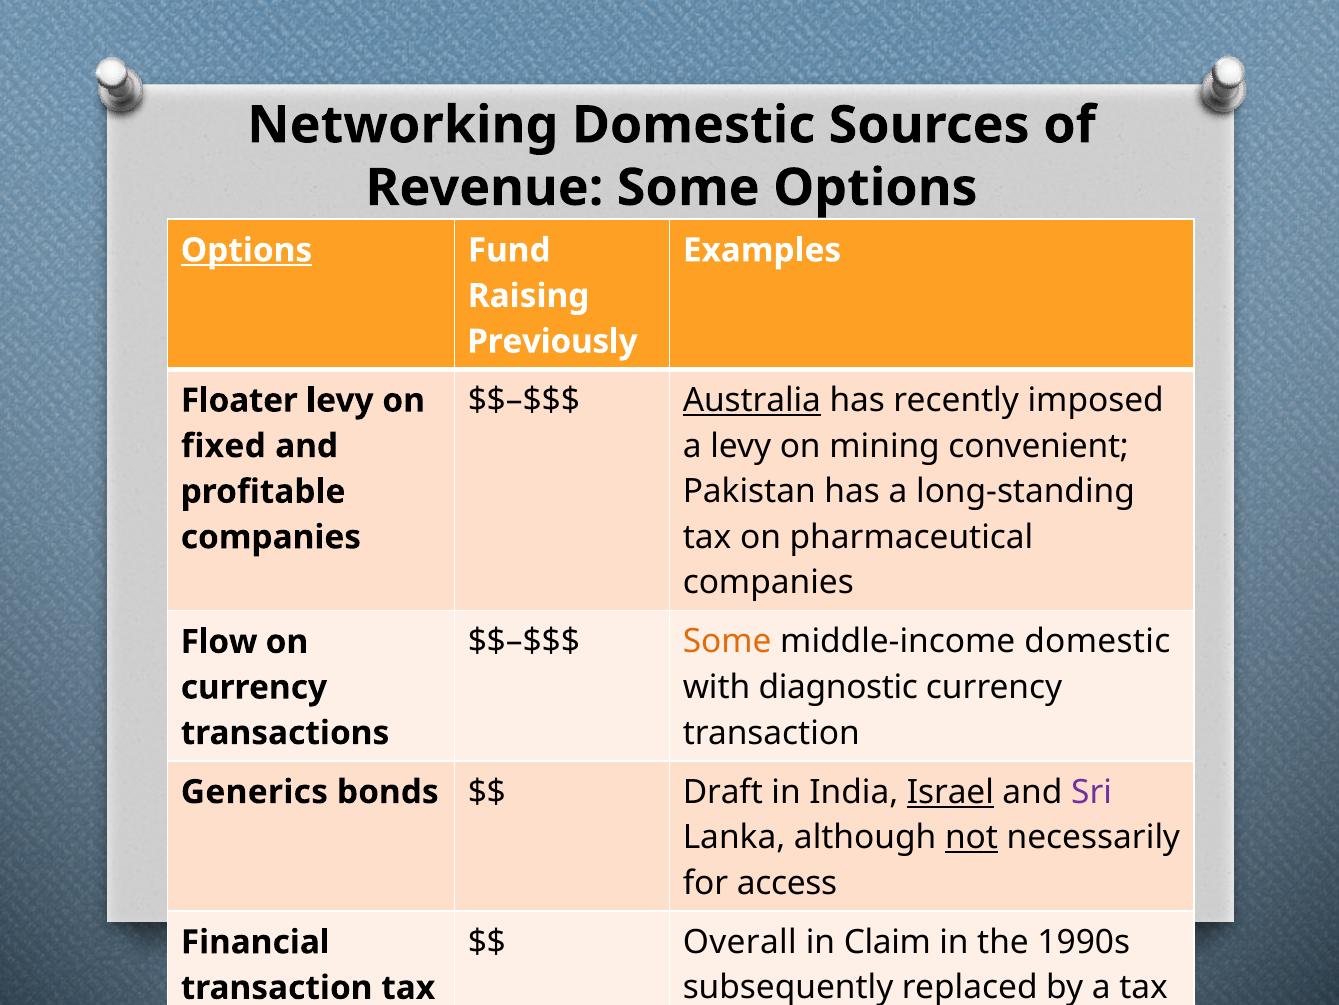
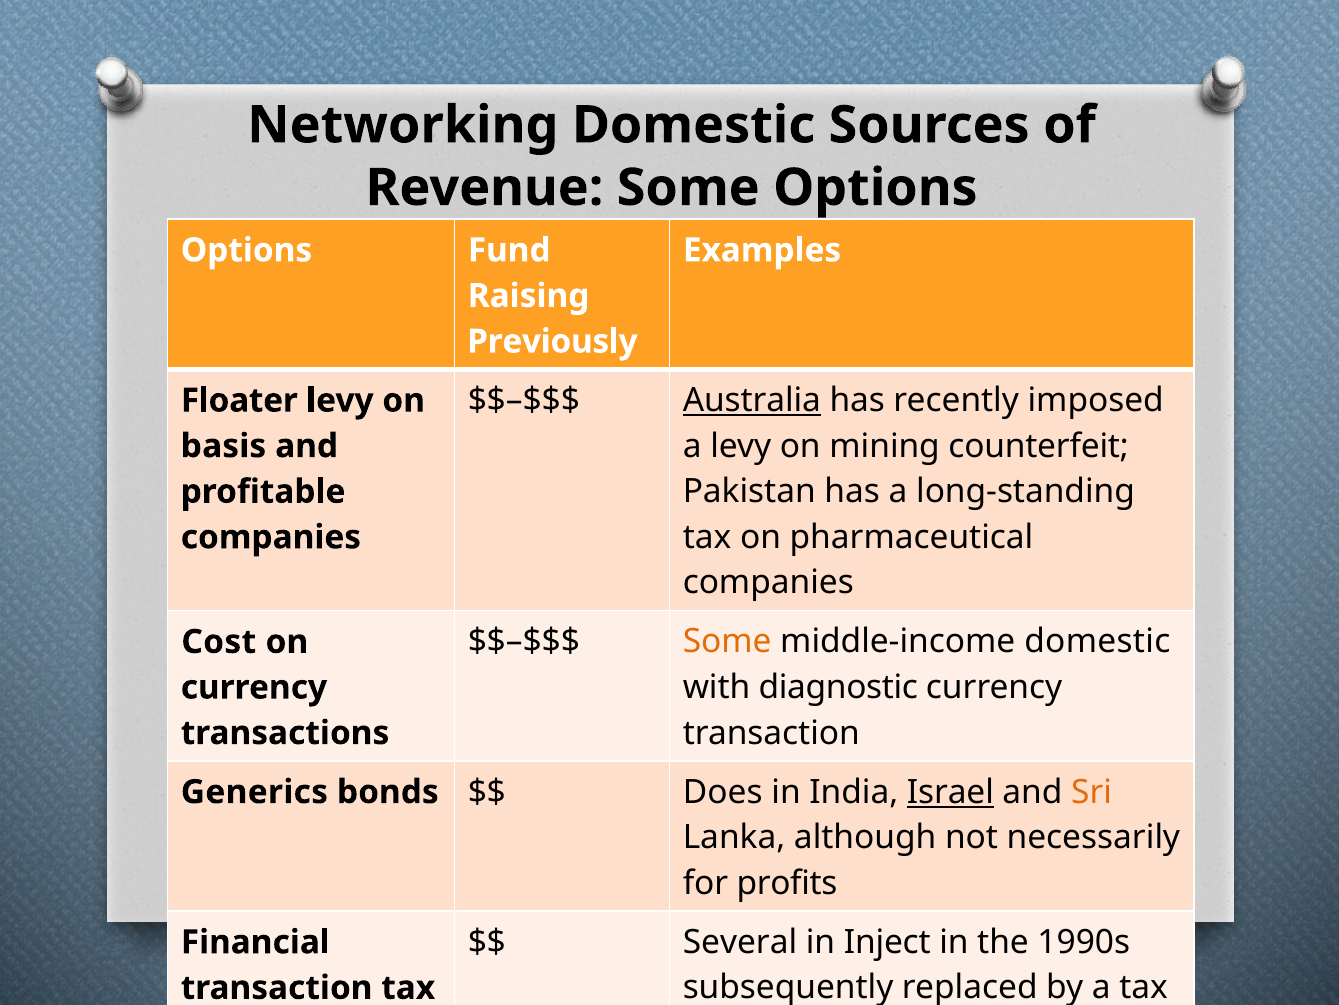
Options underline: present -> none (246, 250)
convenient: convenient -> counterfeit (1039, 446)
fixed: fixed -> basis (223, 446)
Flow: Flow -> Cost (219, 641)
Draft: Draft -> Does (723, 792)
Sri colour: purple -> orange (1092, 792)
not underline: present -> none (972, 837)
access: access -> profits (787, 883)
Overall: Overall -> Several (740, 942)
Claim: Claim -> Inject (887, 942)
